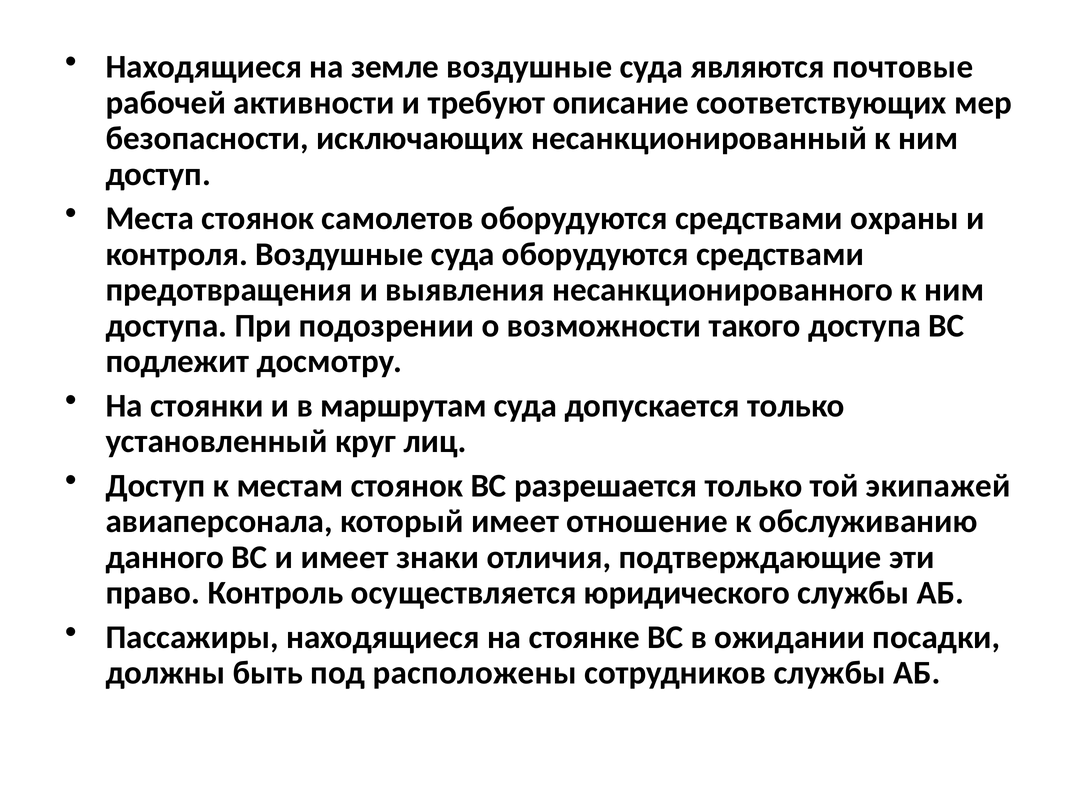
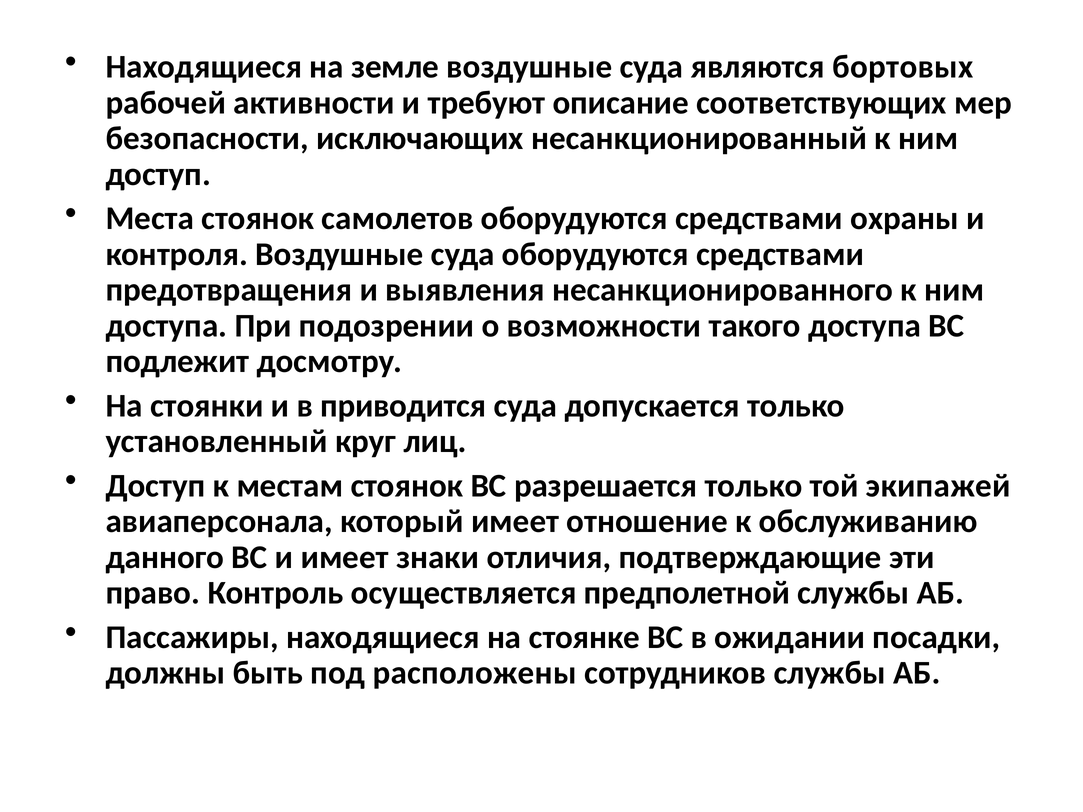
почтовые: почтовые -> бортовых (903, 67)
маршрутам: маршрутам -> приводится (403, 406)
юридического: юридического -> предполетной (687, 593)
